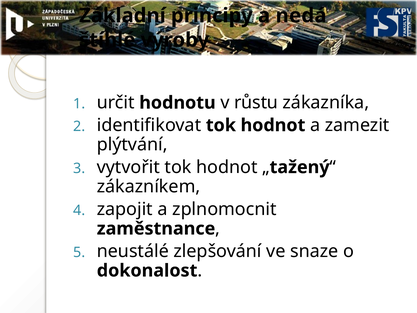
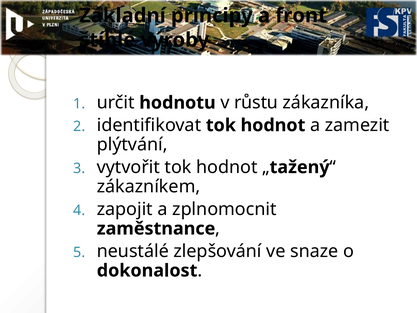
nedá: nedá -> front (301, 16)
